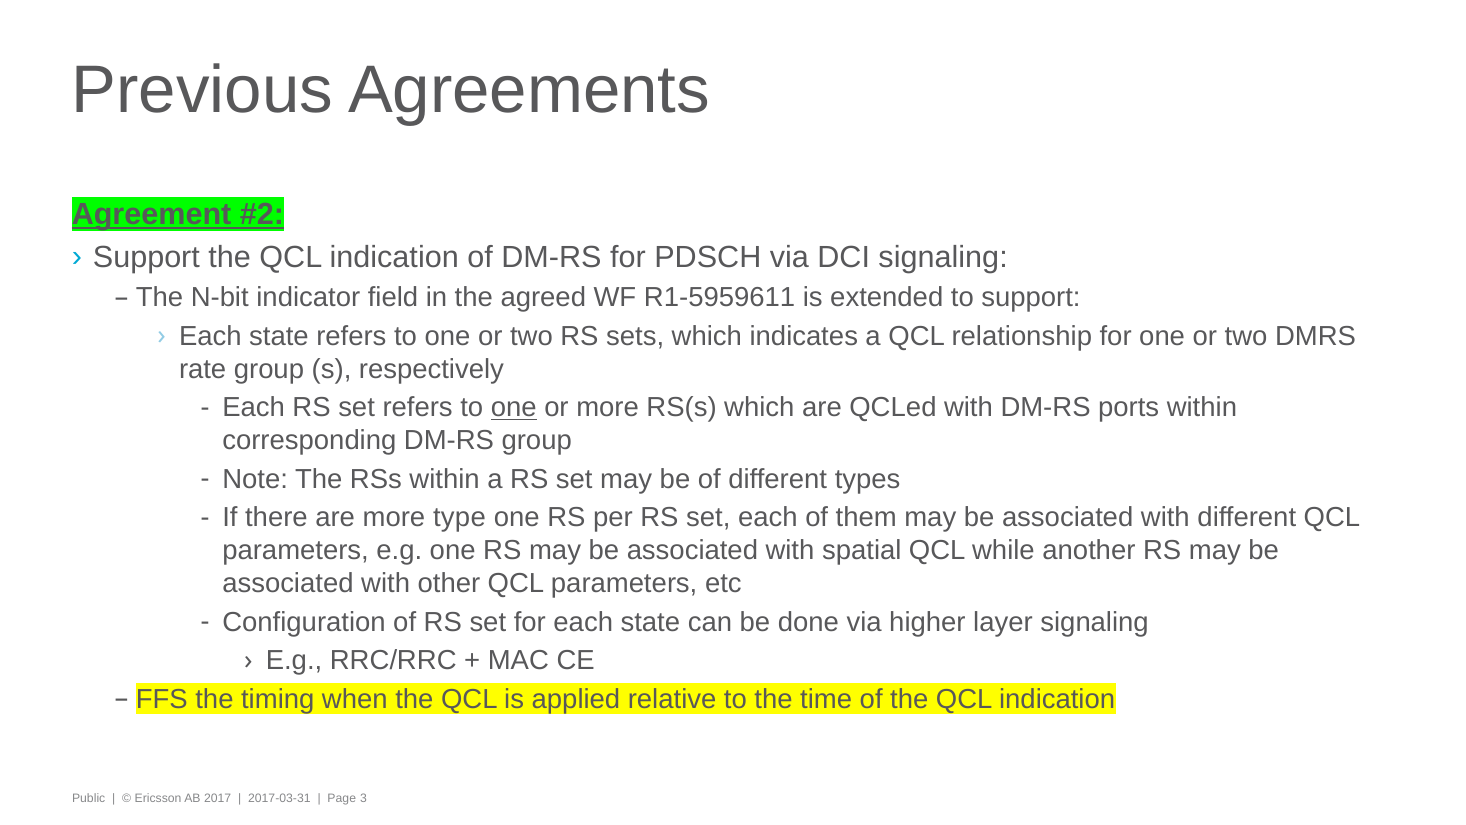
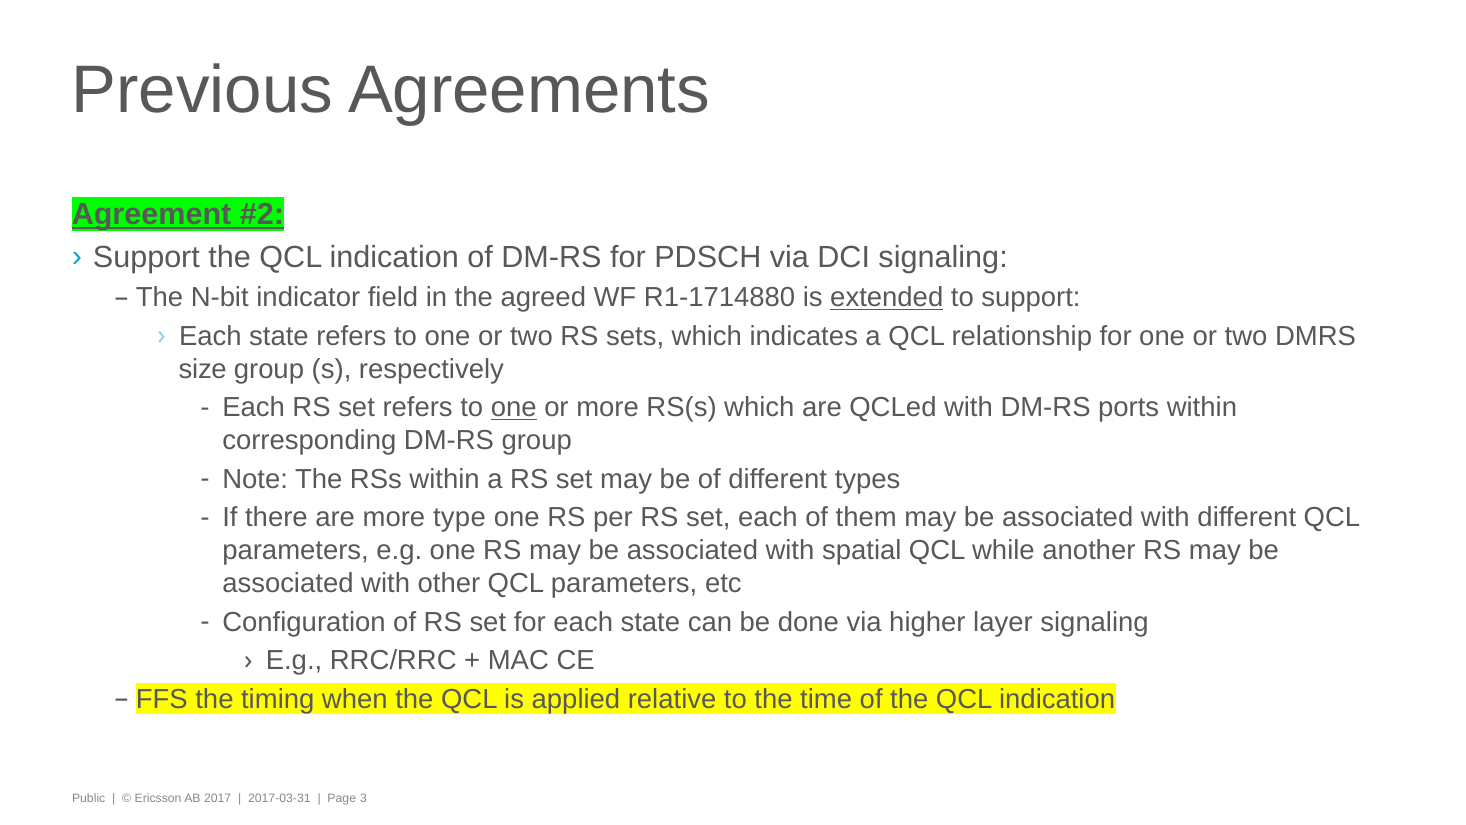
R1-5959611: R1-5959611 -> R1-1714880 (720, 298)
extended underline: none -> present (887, 298)
rate: rate -> size (203, 369)
